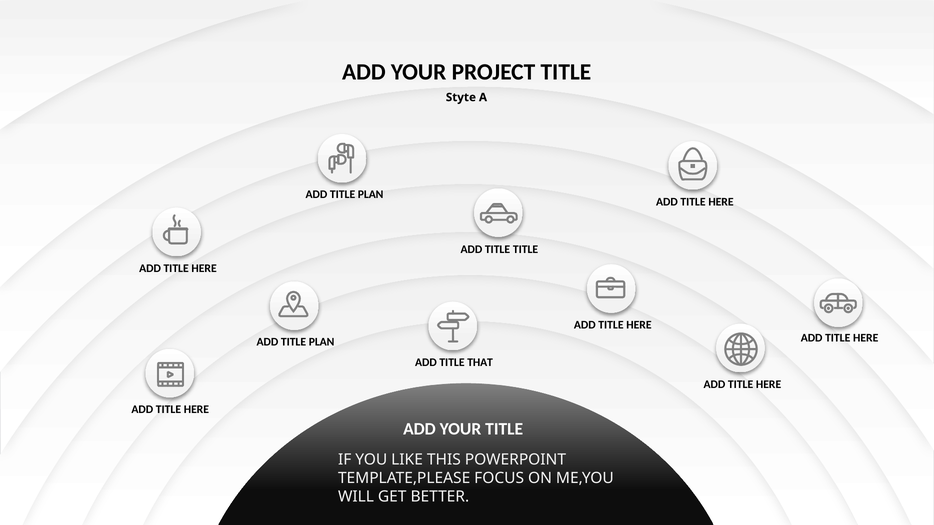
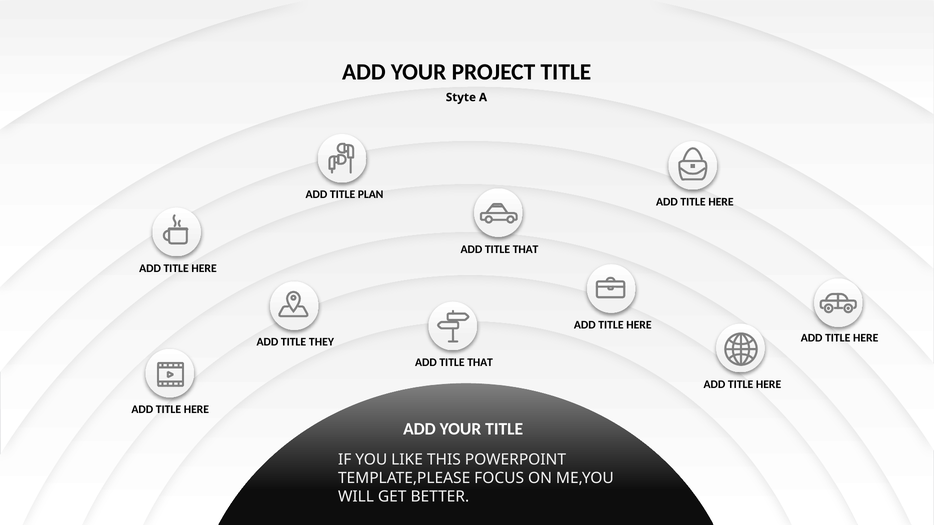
TITLE: TITLE -> THAT (526, 249)
PLAN: PLAN -> THEY (321, 342)
